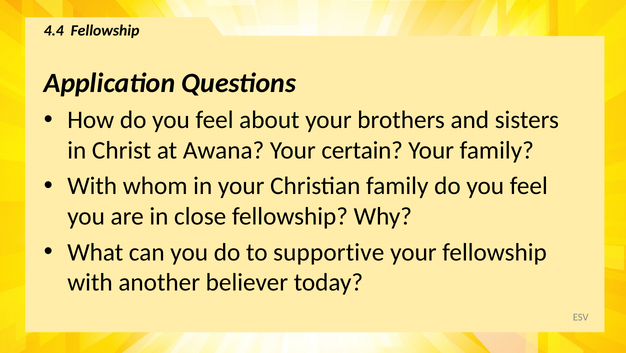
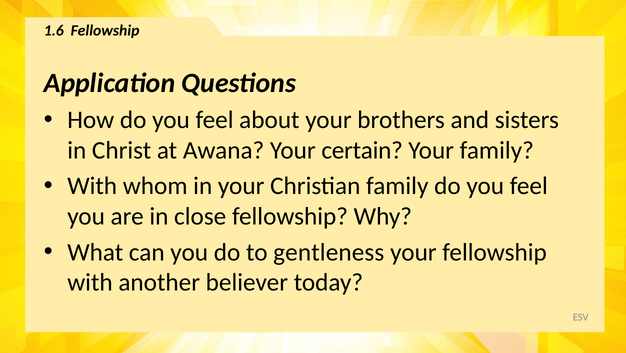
4.4: 4.4 -> 1.6 (54, 30)
supportive: supportive -> gentleness (329, 252)
